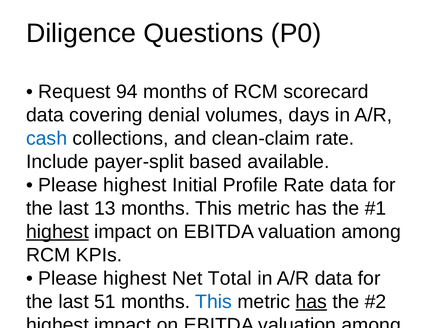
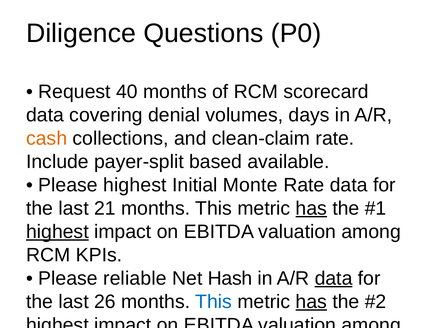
94: 94 -> 40 (127, 92)
cash colour: blue -> orange (47, 138)
Profile: Profile -> Monte (250, 185)
13: 13 -> 21 (105, 208)
has underline: none -> present (311, 208)
highest: highest -> reliable (135, 278)
Total: Total -> Hash (230, 278)
data underline: none -> present (334, 278)
51: 51 -> 26 (105, 301)
